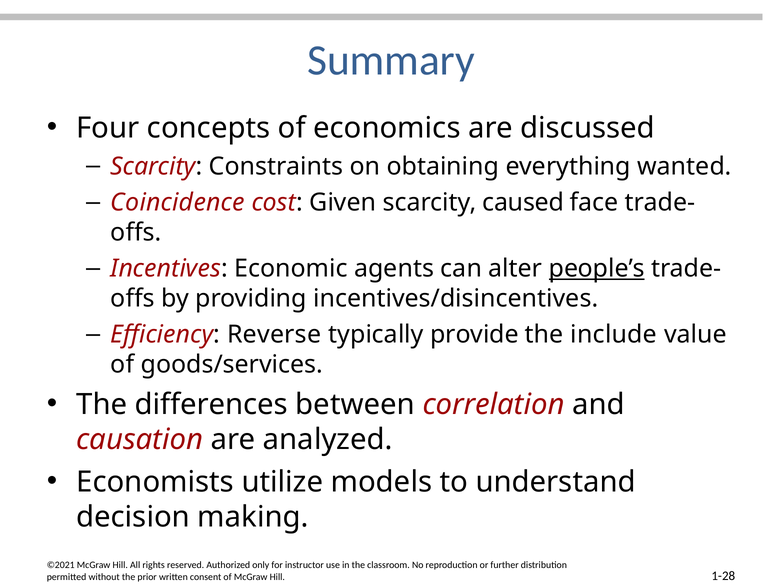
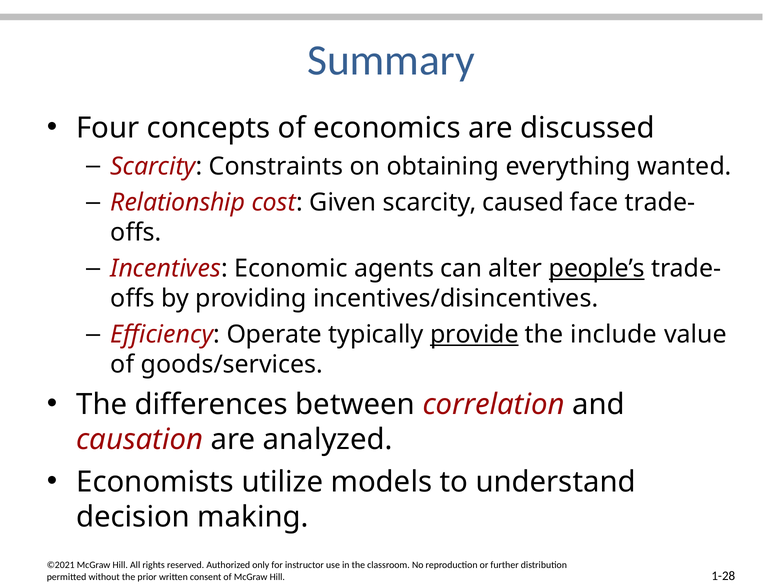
Coincidence: Coincidence -> Relationship (178, 202)
Reverse: Reverse -> Operate (274, 334)
provide underline: none -> present (474, 334)
